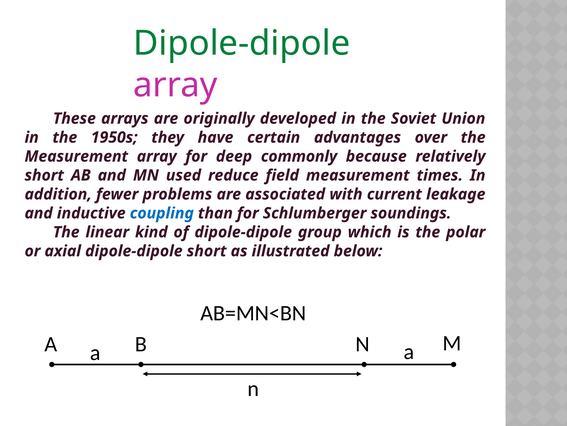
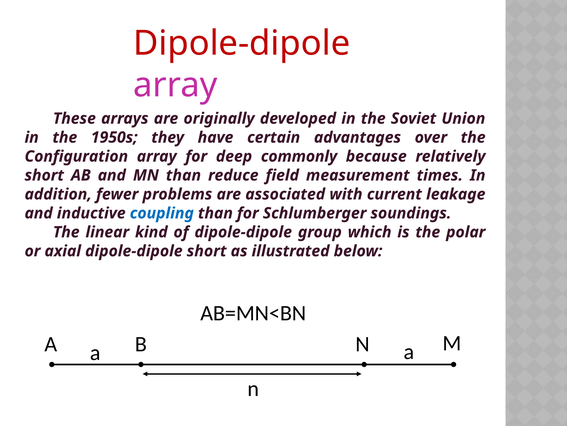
Dipole-dipole colour: green -> red (242, 43)
Measurement: Measurement -> Configuration (76, 156)
MN used: used -> than (183, 175)
